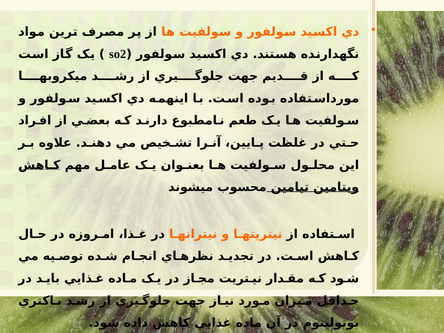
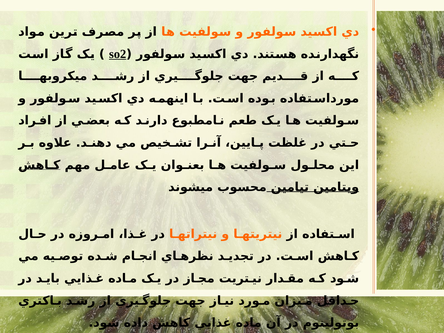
so2 underline: none -> present (118, 54)
